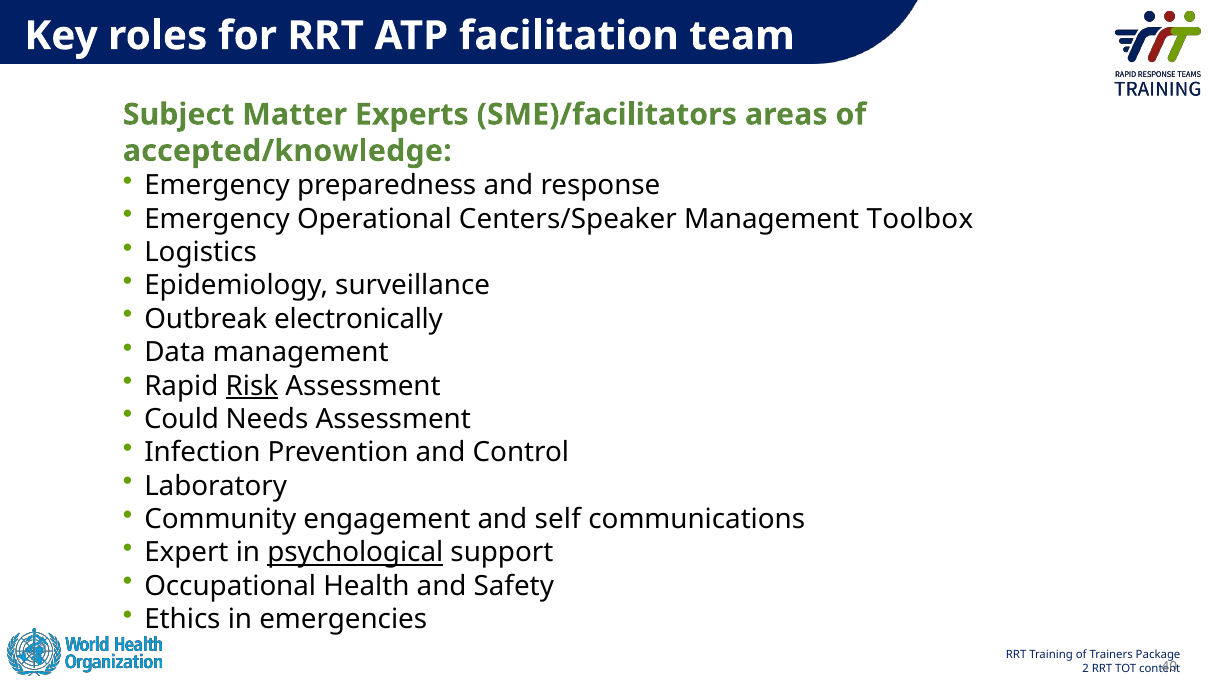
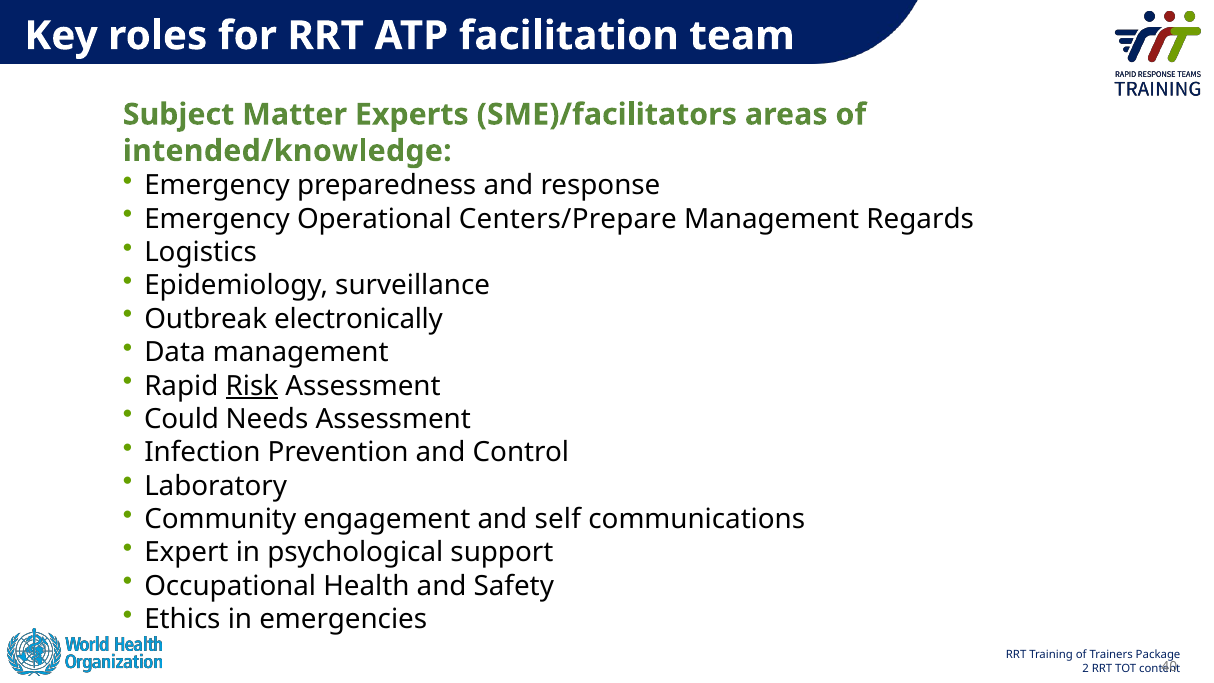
accepted/knowledge: accepted/knowledge -> intended/knowledge (287, 151)
Centers/Speaker: Centers/Speaker -> Centers/Prepare (568, 219)
Toolbox: Toolbox -> Regards (920, 219)
psychological underline: present -> none (355, 553)
